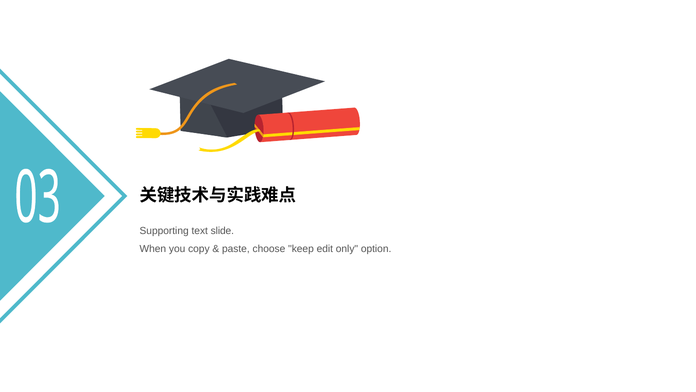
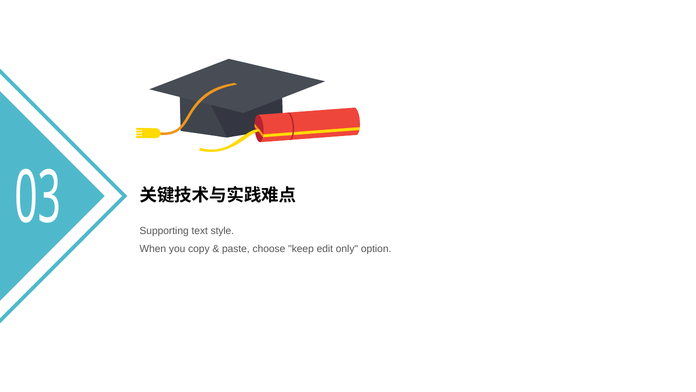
slide: slide -> style (222, 230)
